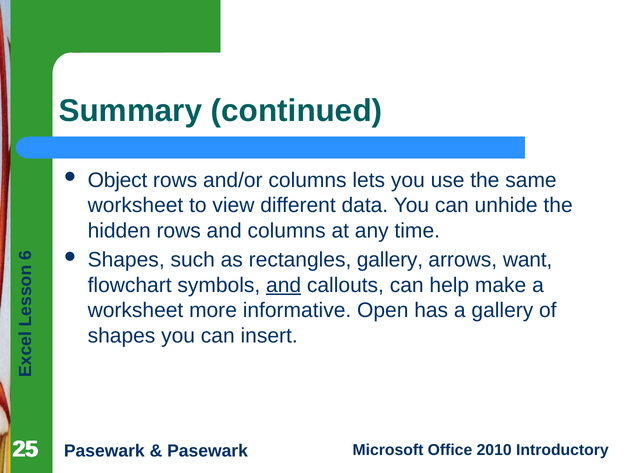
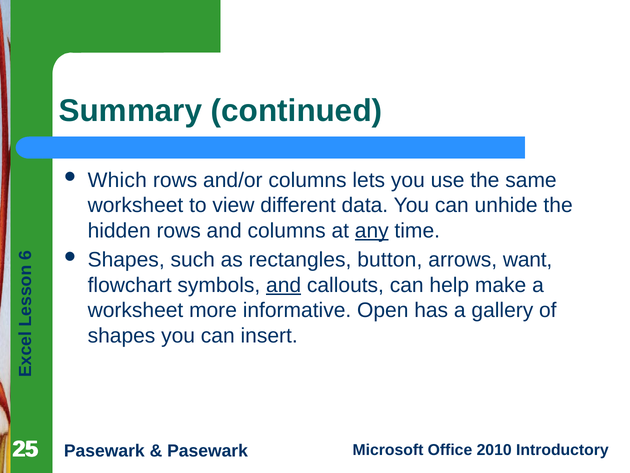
Object: Object -> Which (117, 180)
any underline: none -> present (372, 230)
rectangles gallery: gallery -> button (390, 260)
